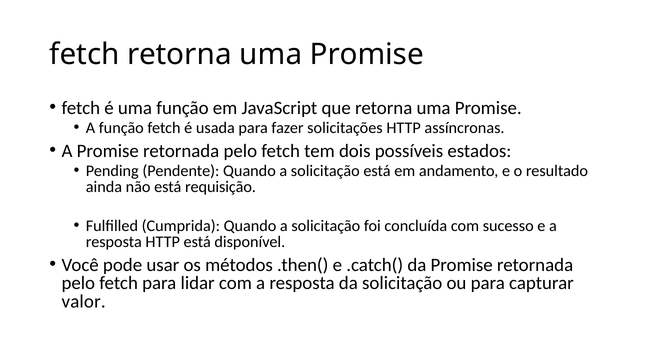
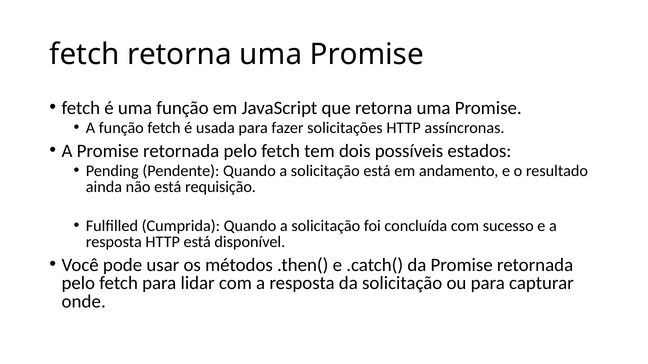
valor: valor -> onde (84, 302)
